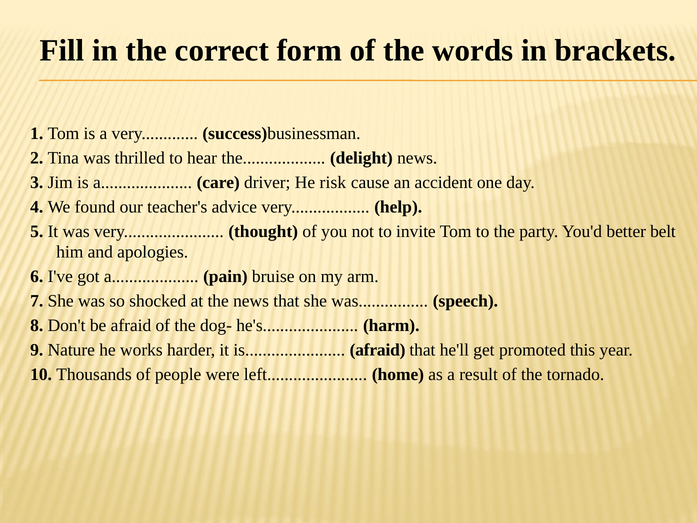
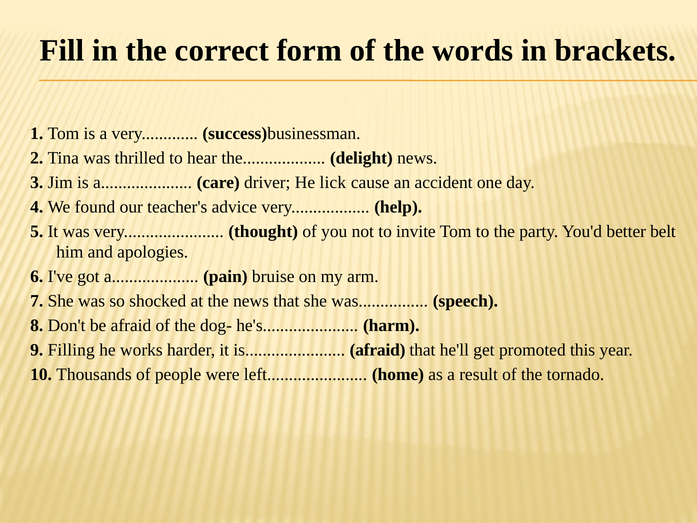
risk: risk -> lick (333, 182)
Nature: Nature -> Filling (71, 350)
